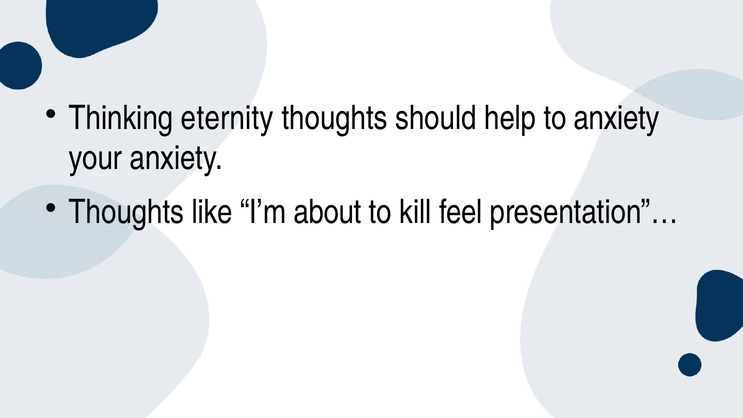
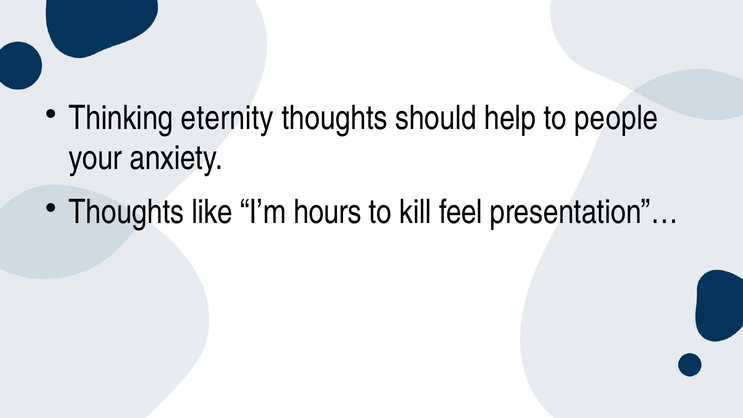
to anxiety: anxiety -> people (616, 118)
about: about -> hours (328, 212)
